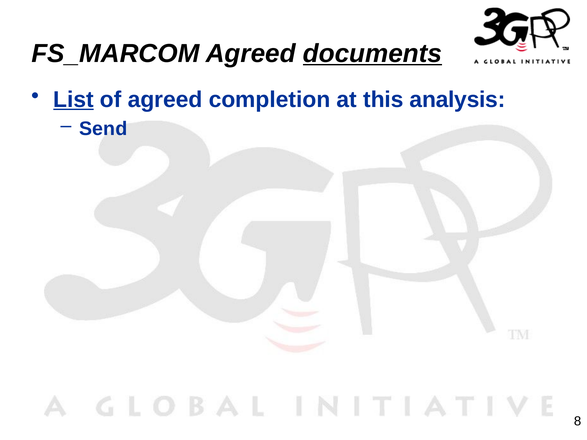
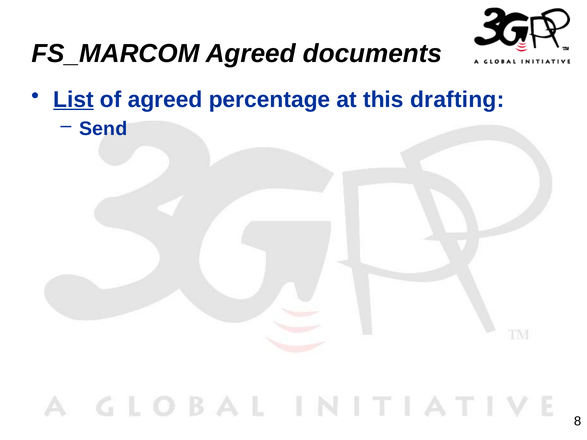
documents underline: present -> none (372, 54)
completion: completion -> percentage (270, 100)
analysis: analysis -> drafting (457, 100)
